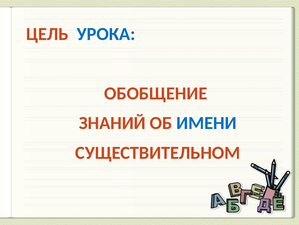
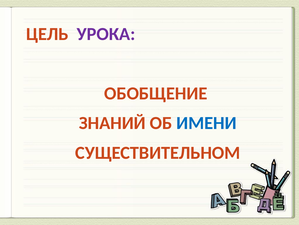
УРОКА colour: blue -> purple (106, 34)
